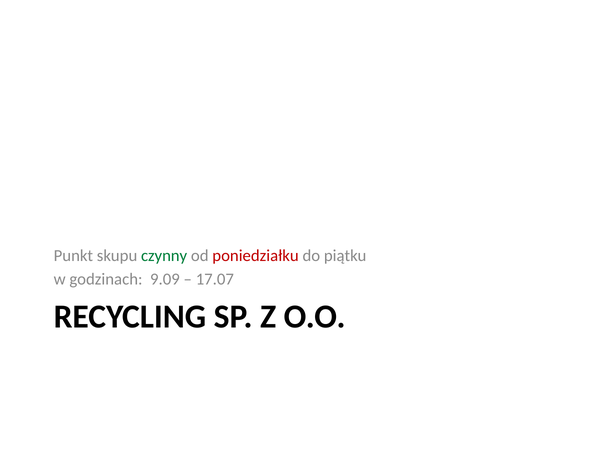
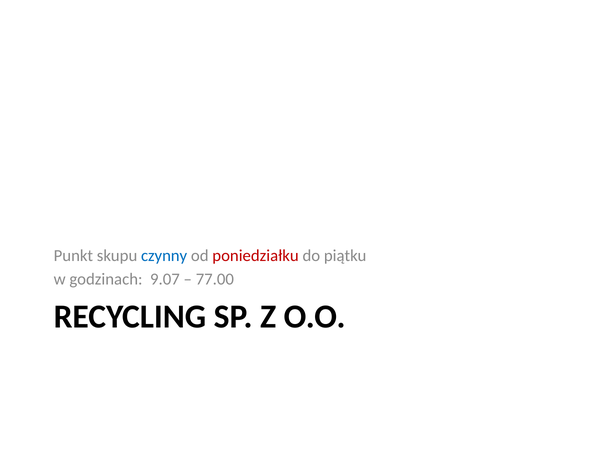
czynny colour: green -> blue (164, 255)
9.09: 9.09 -> 9.07 (165, 279)
17.07: 17.07 -> 77.00 (215, 279)
